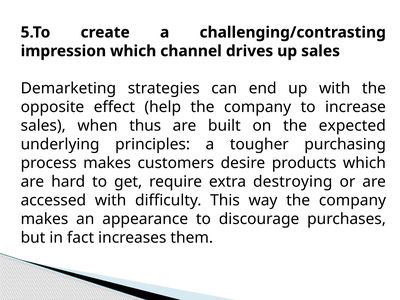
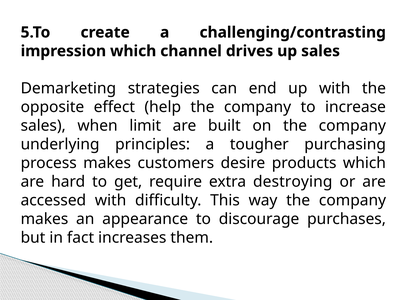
thus: thus -> limit (145, 126)
on the expected: expected -> company (352, 126)
